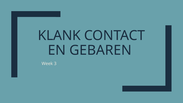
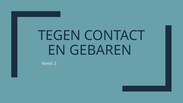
KLANK: KLANK -> TEGEN (59, 36)
